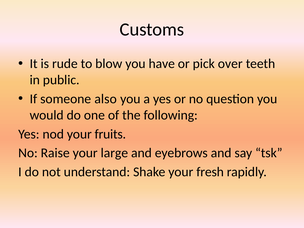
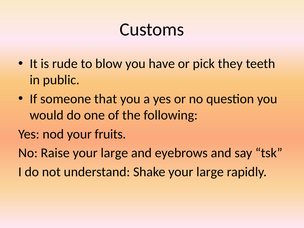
over: over -> they (230, 64)
also: also -> that (106, 99)
Shake your fresh: fresh -> large (210, 172)
